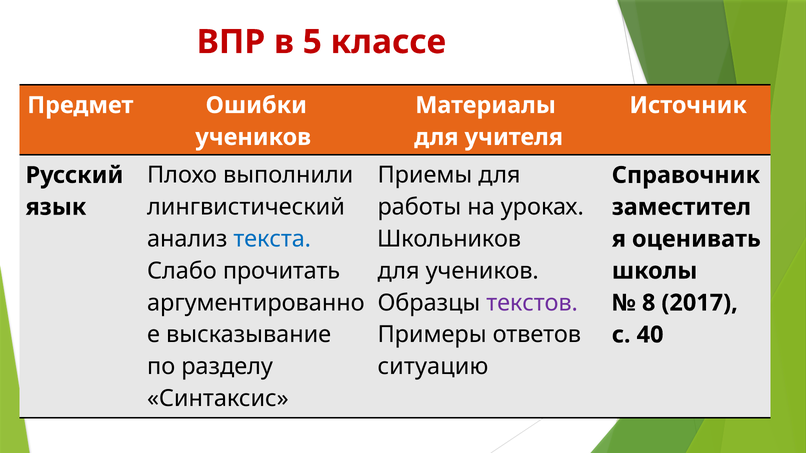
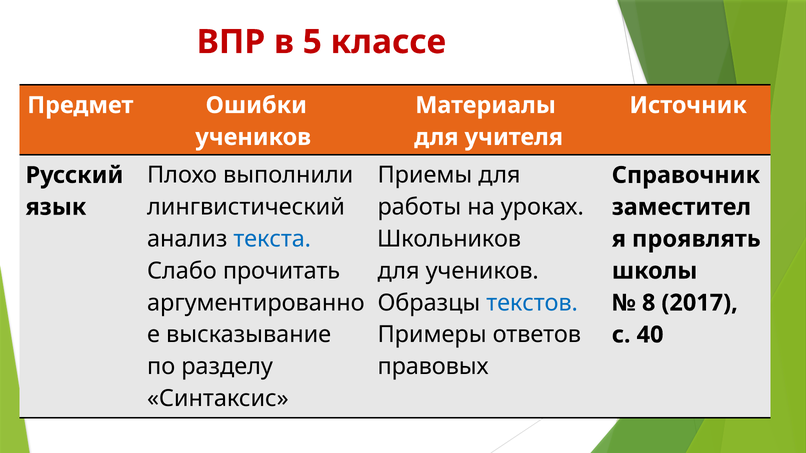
оценивать: оценивать -> проявлять (696, 239)
текстов colour: purple -> blue (532, 303)
ситуацию: ситуацию -> правовых (433, 367)
